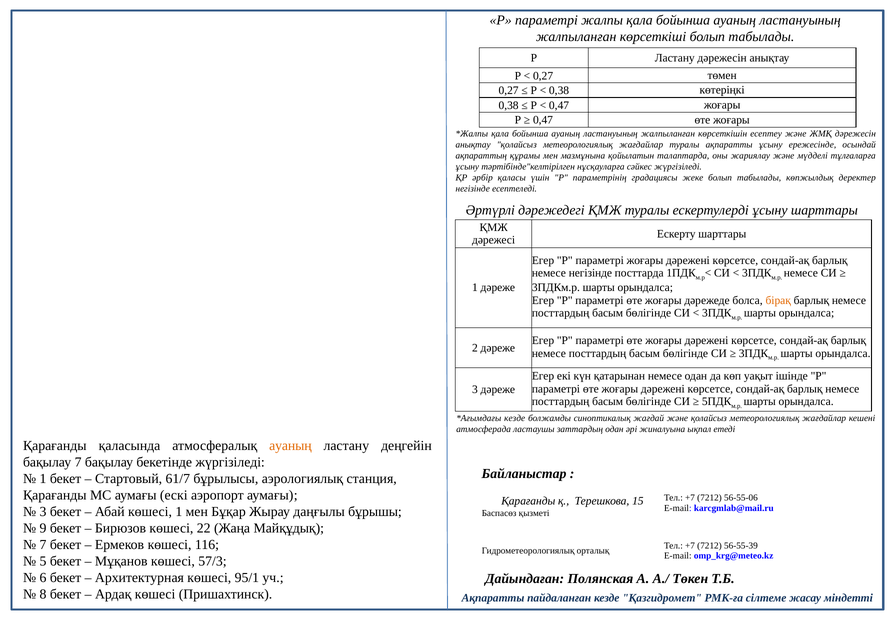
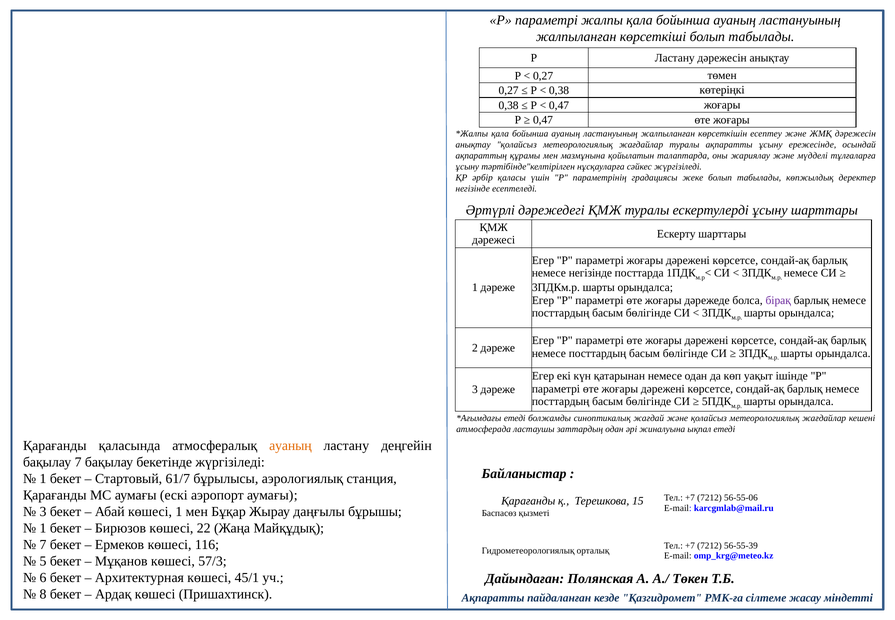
бірақ colour: orange -> purple (778, 300)
кезде: кезде -> етеді (515, 418)
9: 9 -> 1 (43, 528)
95/1: 95/1 -> 45/1 (247, 577)
